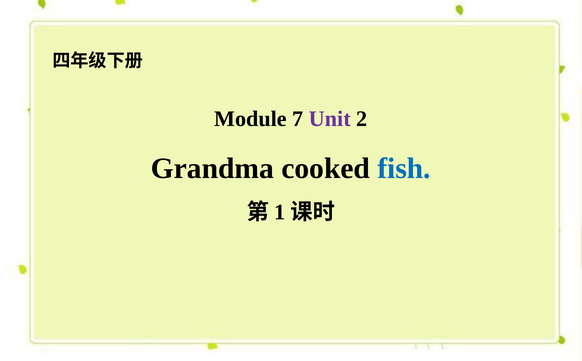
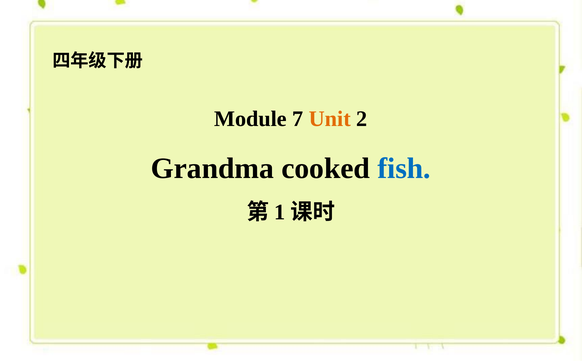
Unit colour: purple -> orange (330, 119)
